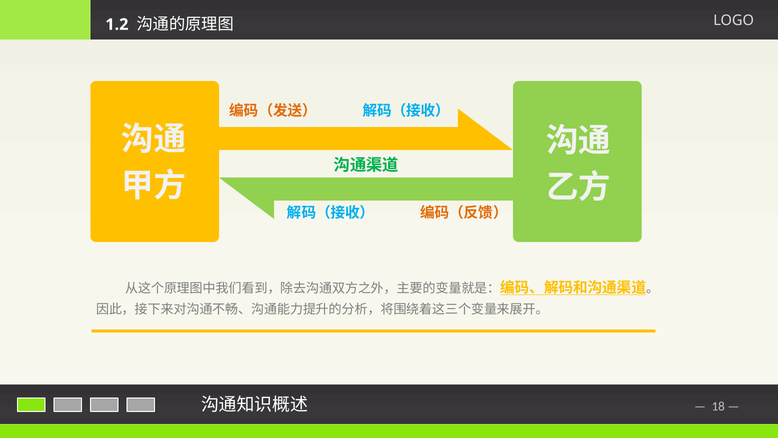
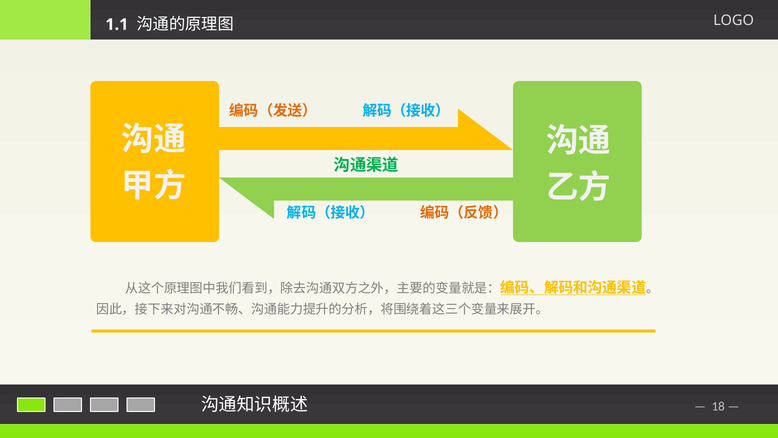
1.2: 1.2 -> 1.1 (117, 24)
